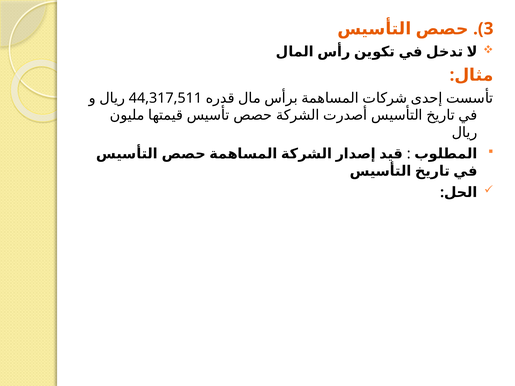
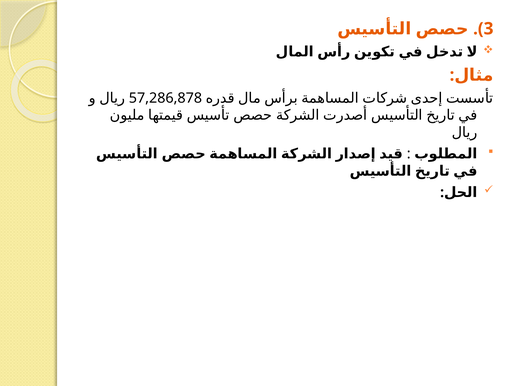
44,317,511: 44,317,511 -> 57,286,878 (165, 98)
